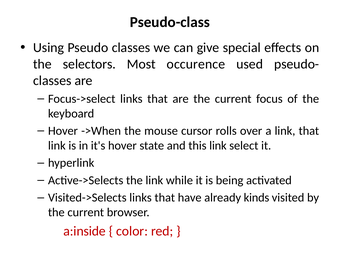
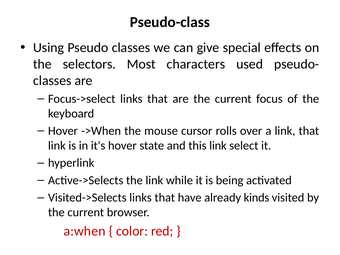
occurence: occurence -> characters (196, 64)
a:inside: a:inside -> a:when (85, 231)
